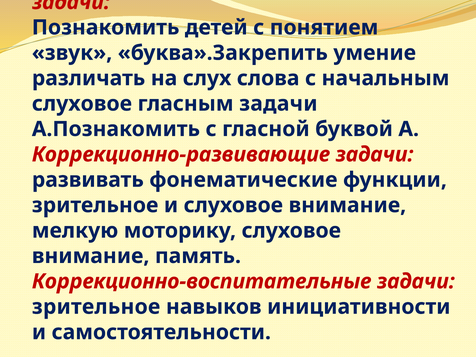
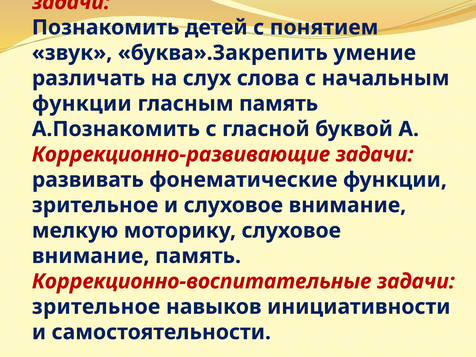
слуховое: слуховое -> функции (82, 104)
гласным задачи: задачи -> память (279, 104)
